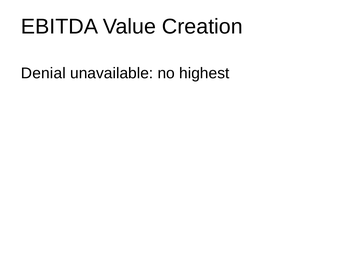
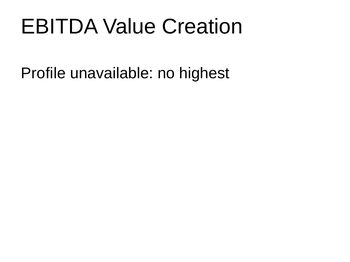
Denial: Denial -> Profile (43, 73)
